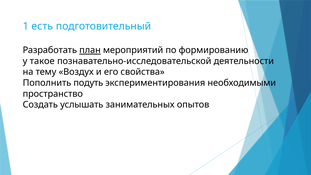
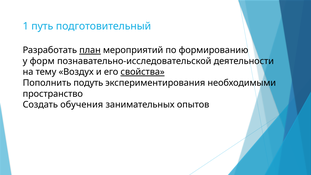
есть: есть -> путь (42, 26)
такое: такое -> форм (42, 61)
свойства underline: none -> present (143, 72)
услышать: услышать -> обучения (82, 105)
